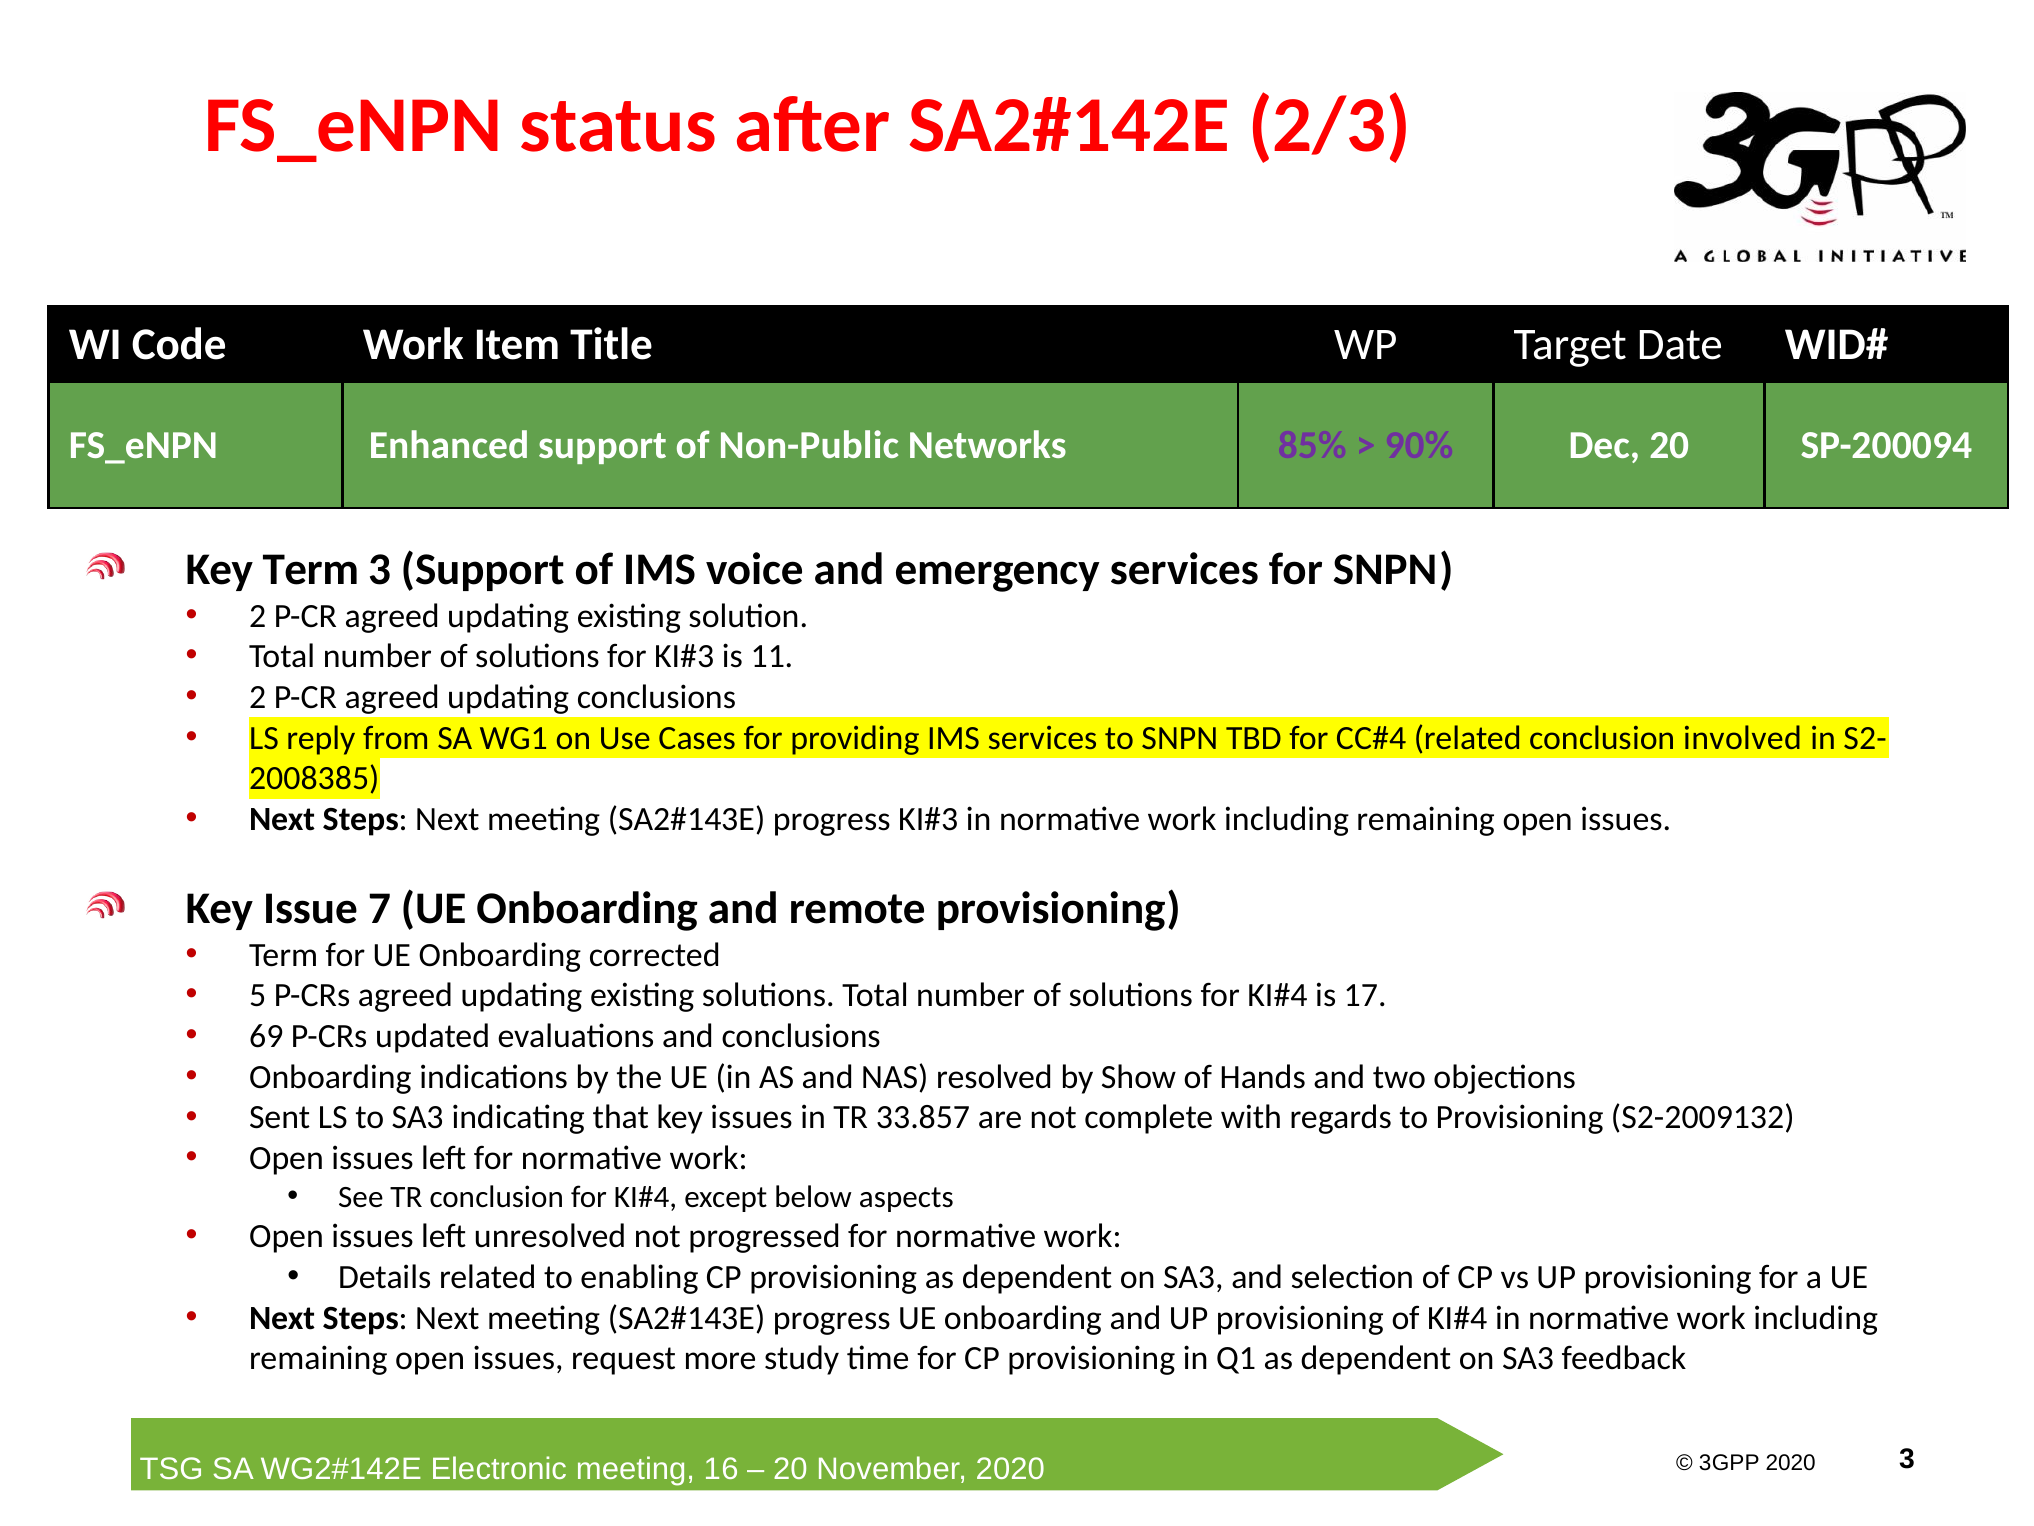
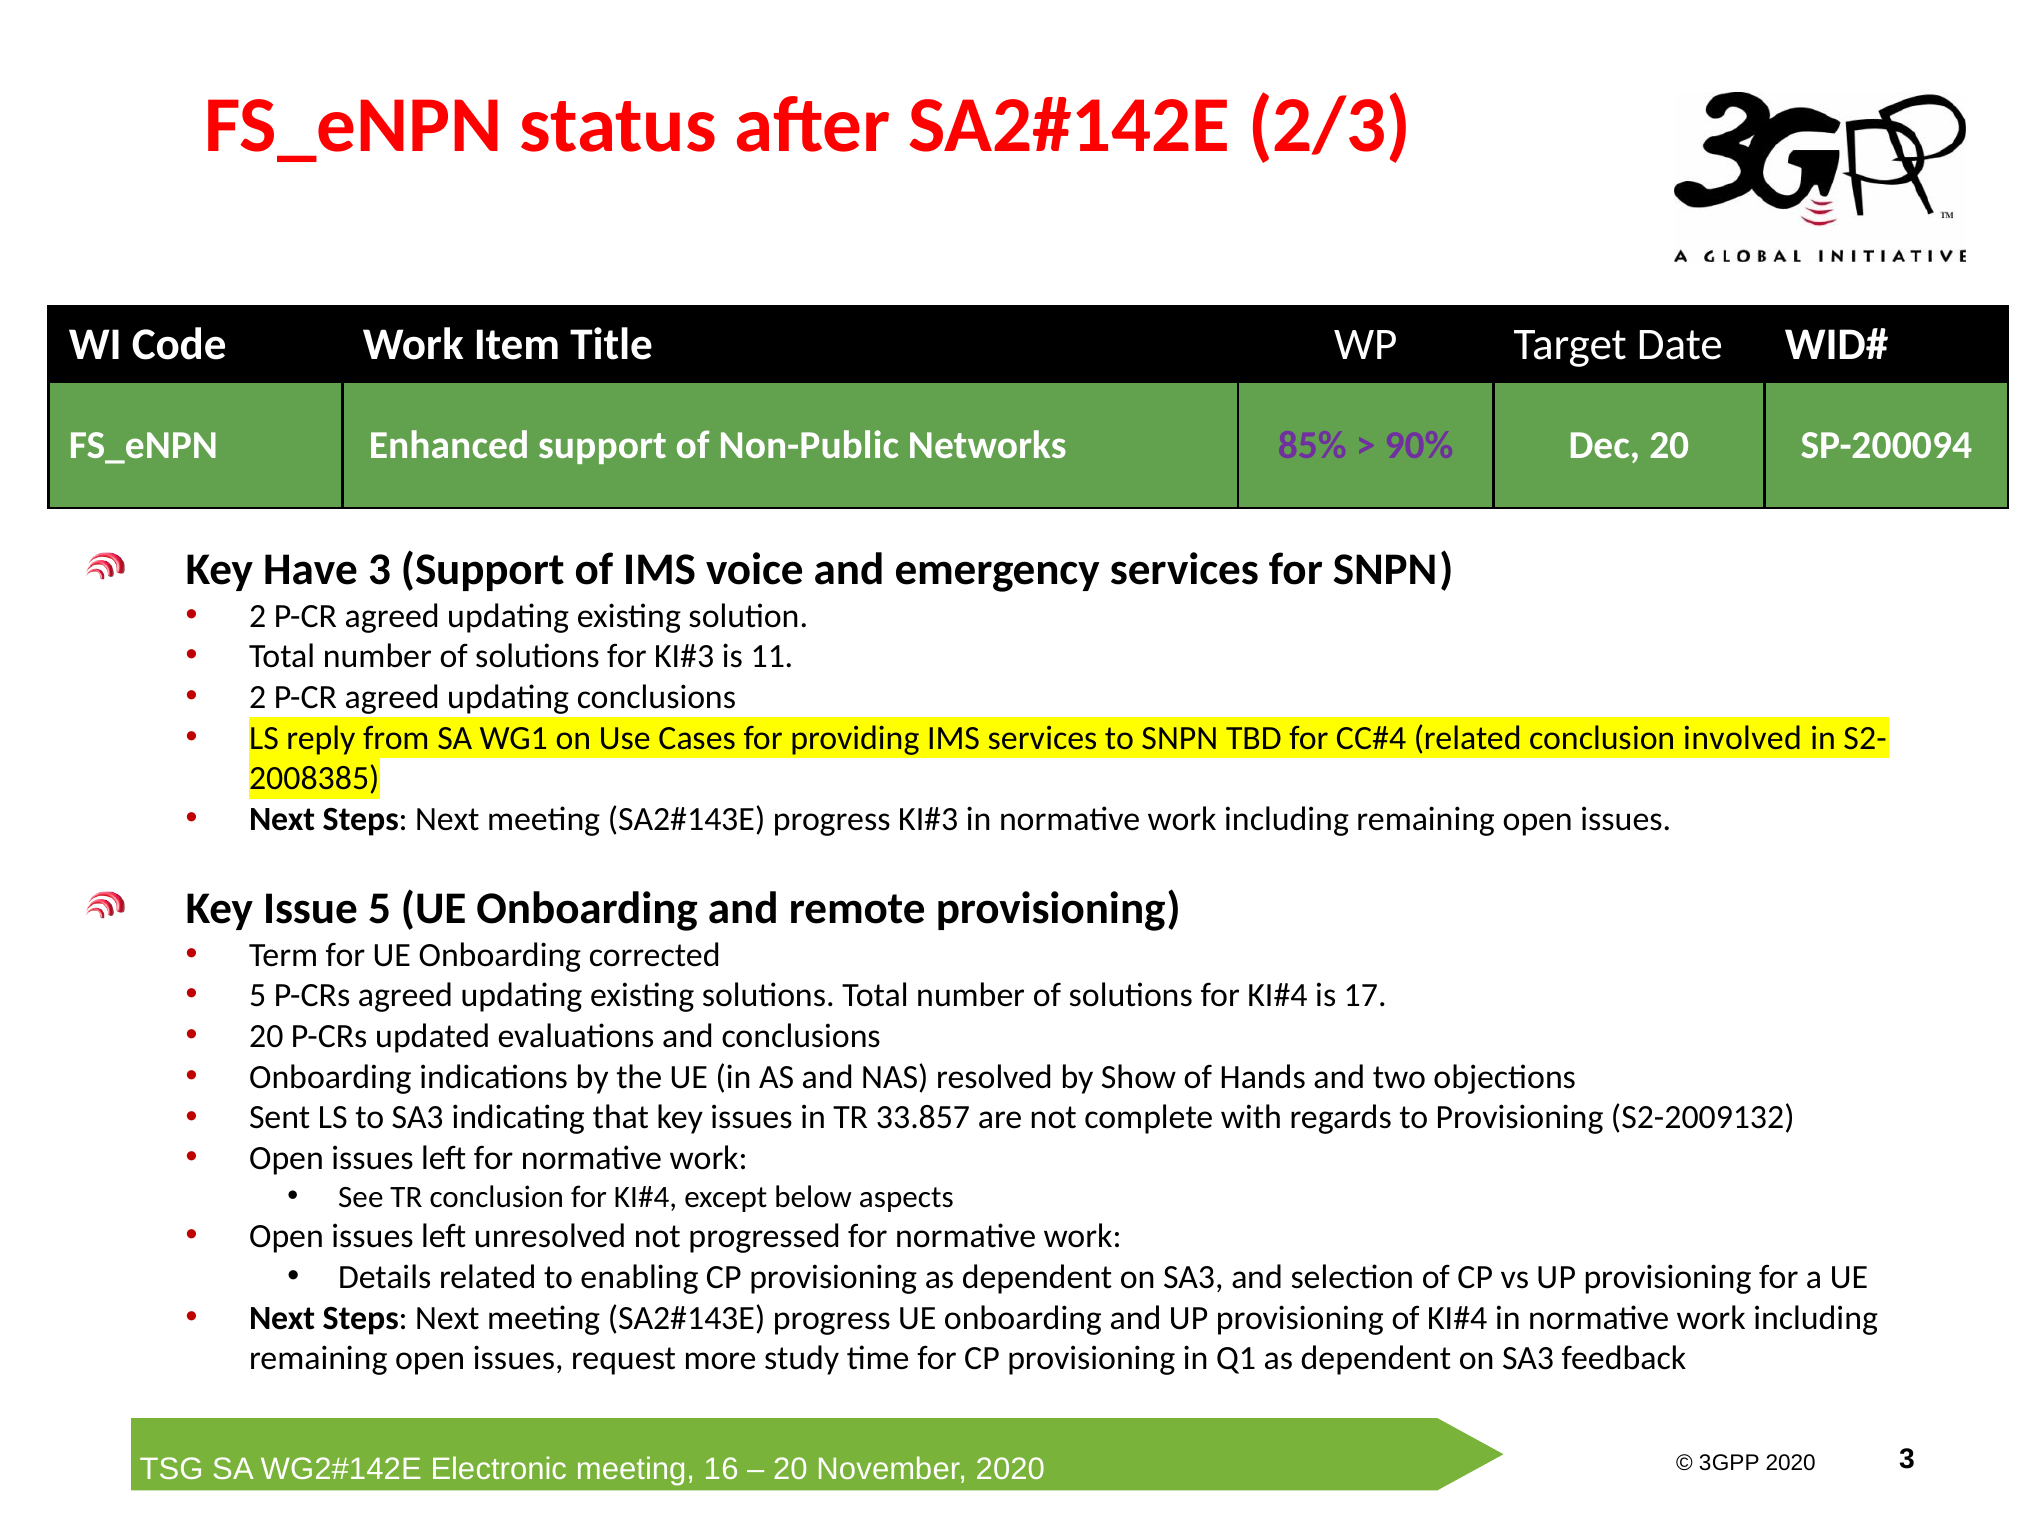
Key Term: Term -> Have (311, 569)
Issue 7: 7 -> 5 (380, 908)
69: 69 -> 20 (266, 1036)
